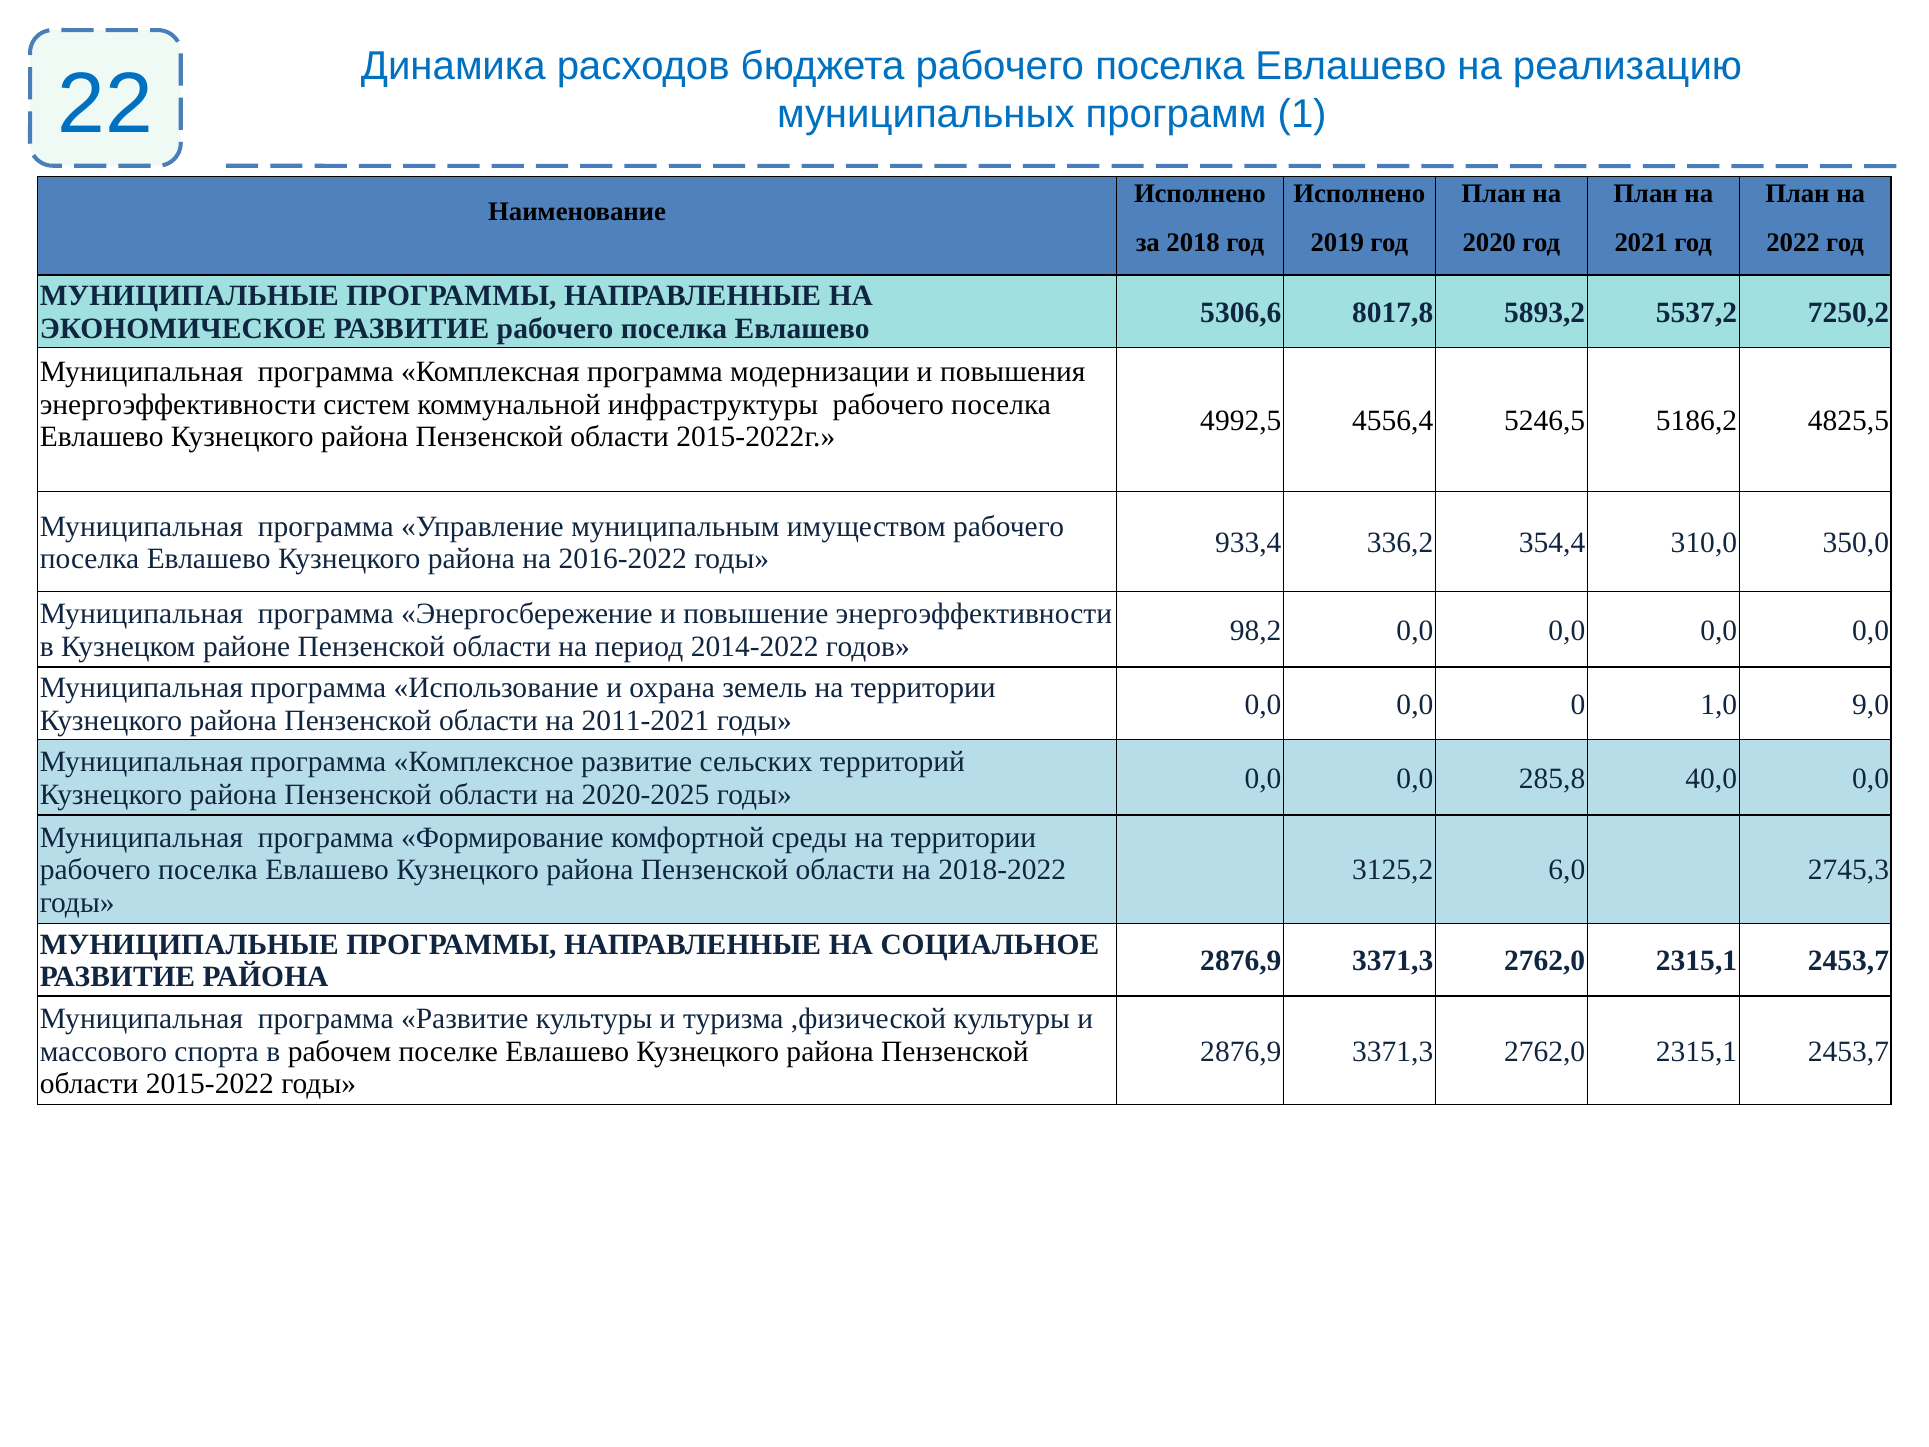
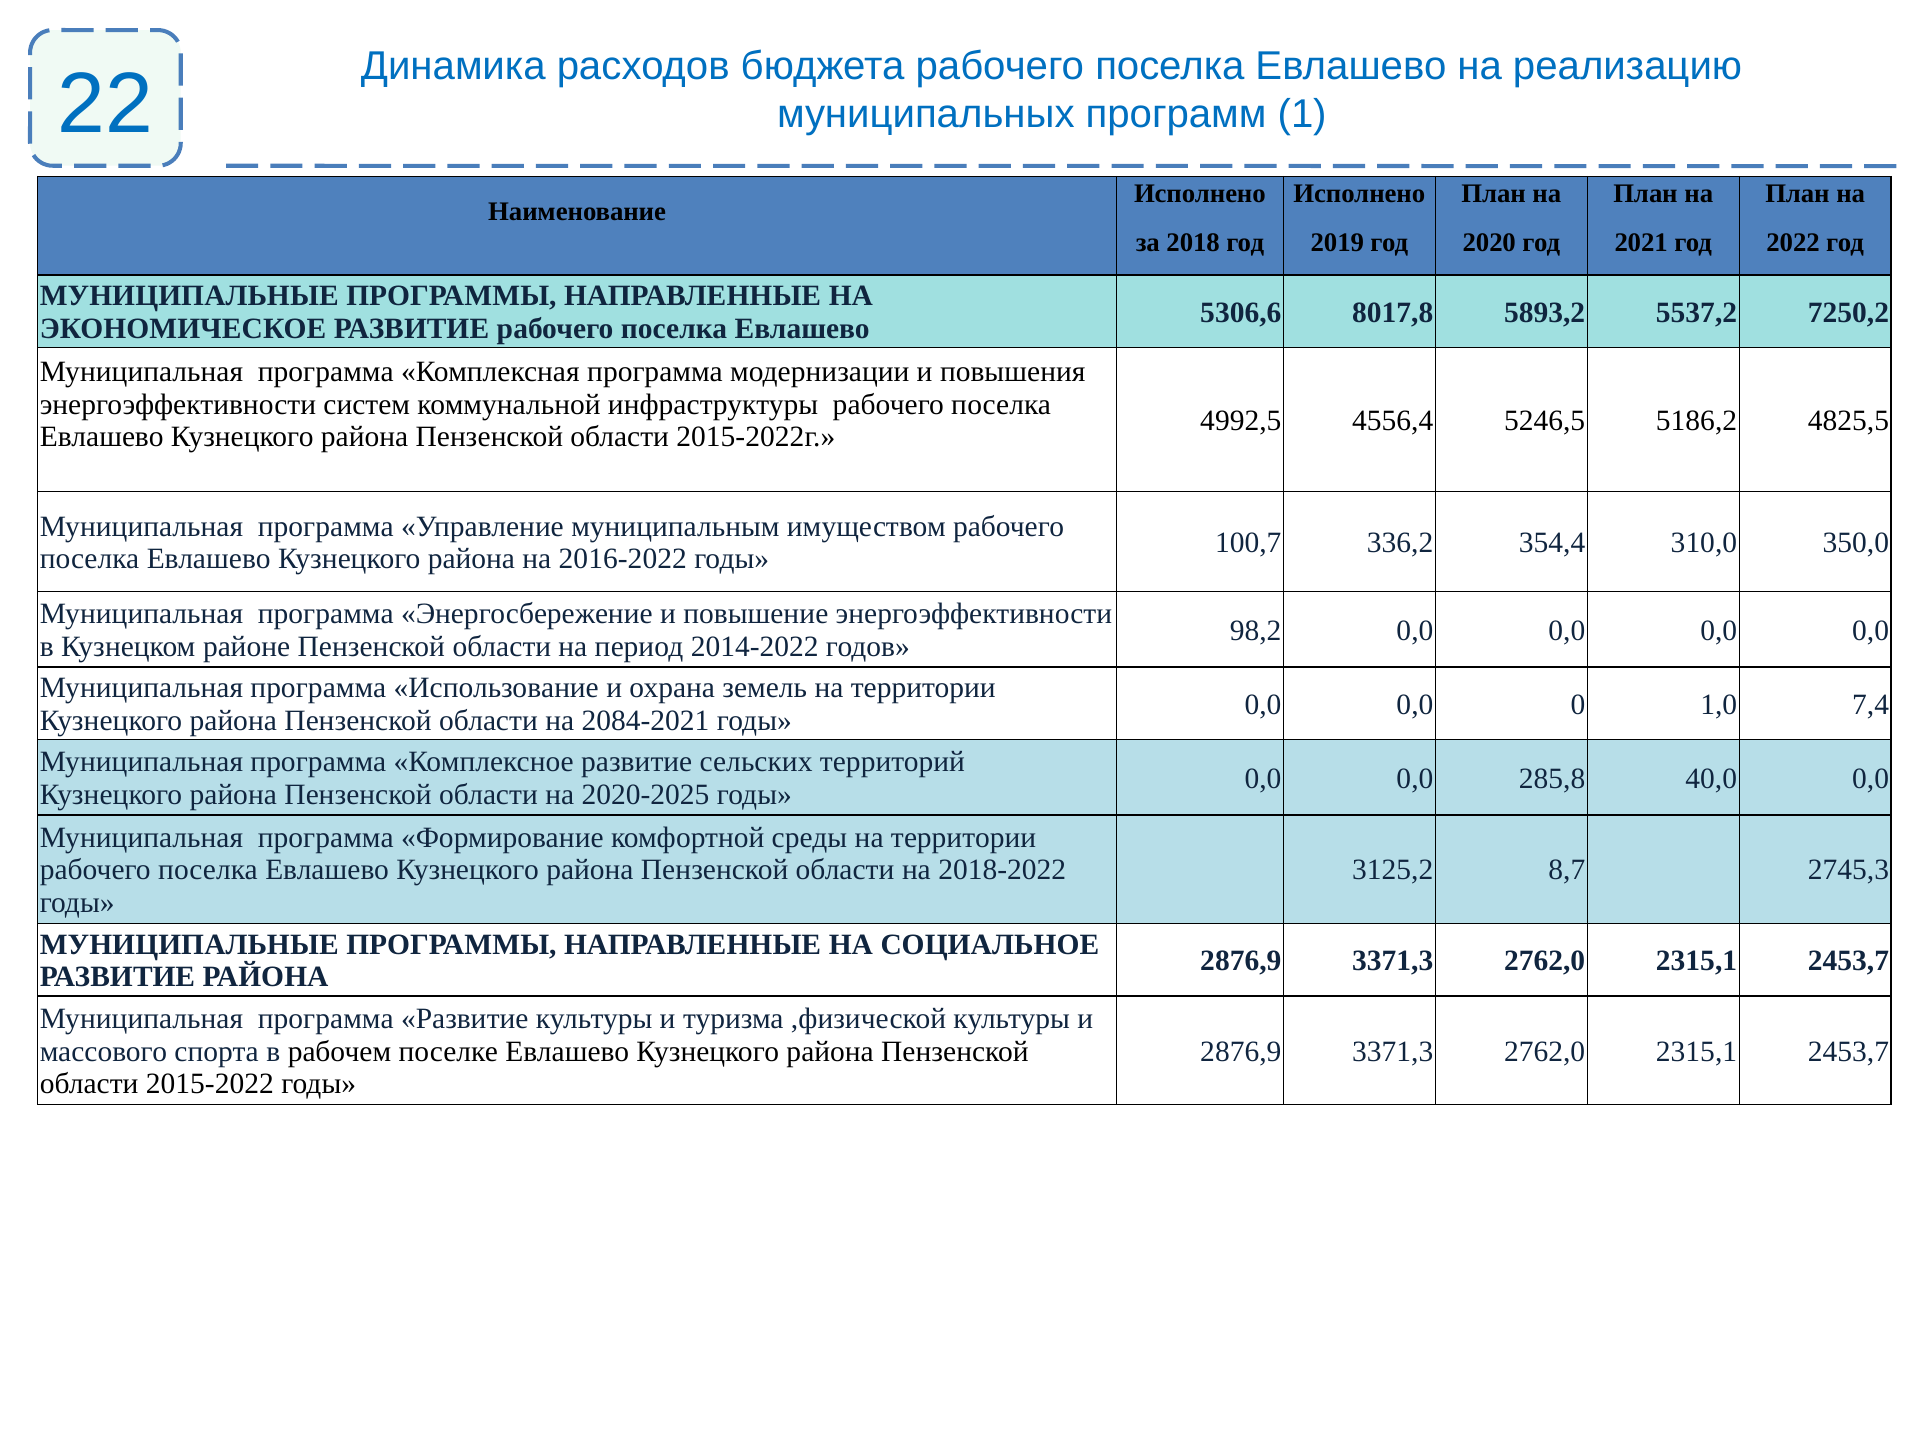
933,4: 933,4 -> 100,7 (1248, 543)
9,0: 9,0 -> 7,4 (1871, 704)
2011-2021: 2011-2021 -> 2084-2021 (646, 721)
6,0: 6,0 -> 8,7 (1567, 870)
